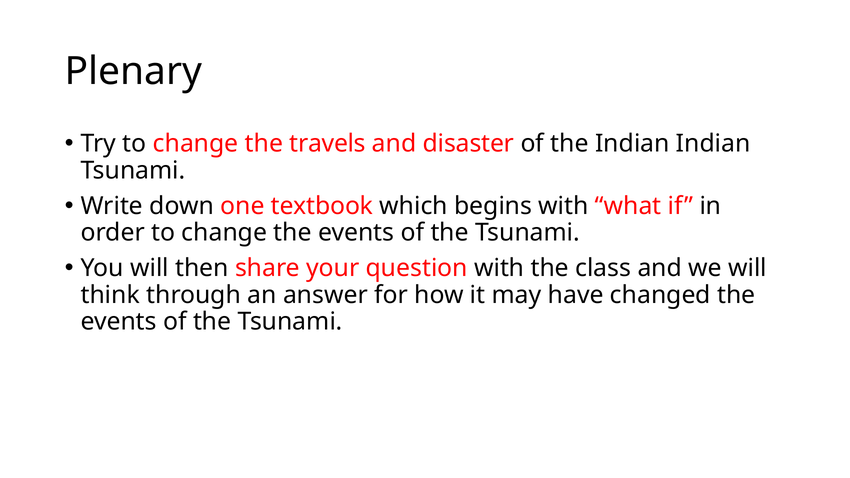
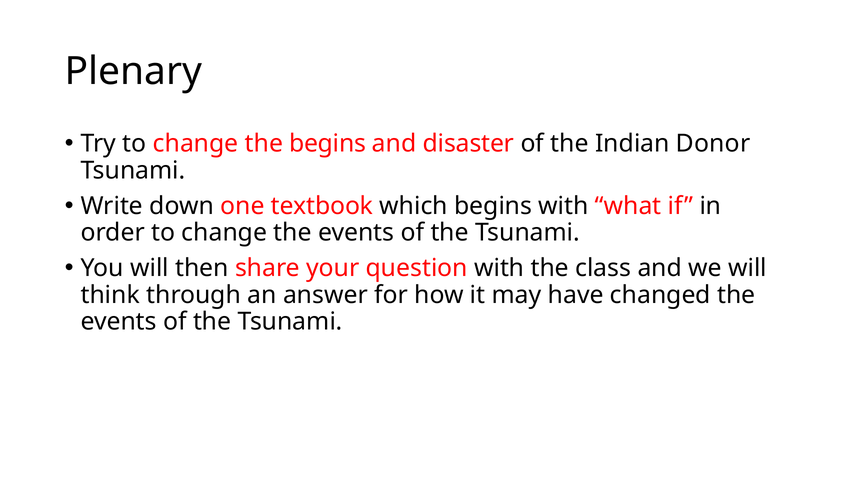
the travels: travels -> begins (328, 144)
Indian Indian: Indian -> Donor (713, 144)
